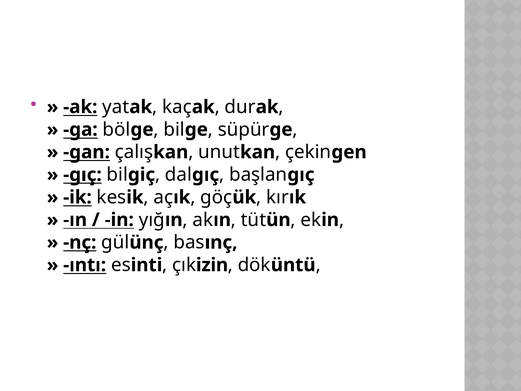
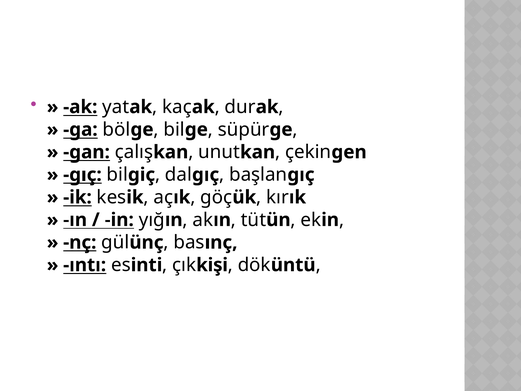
izin: izin -> kişi (212, 265)
